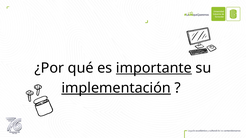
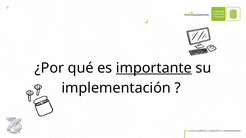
implementación underline: present -> none (116, 88)
